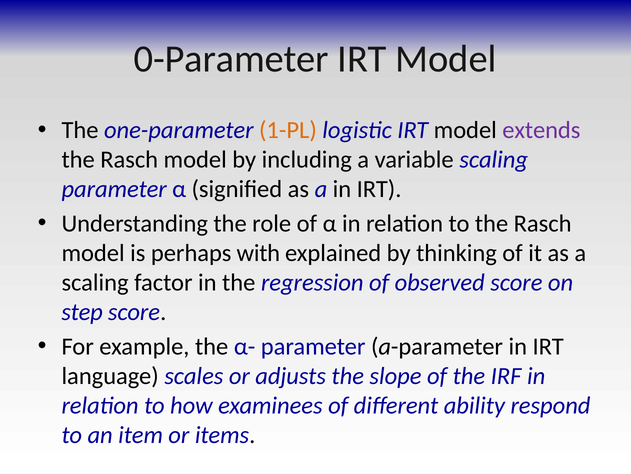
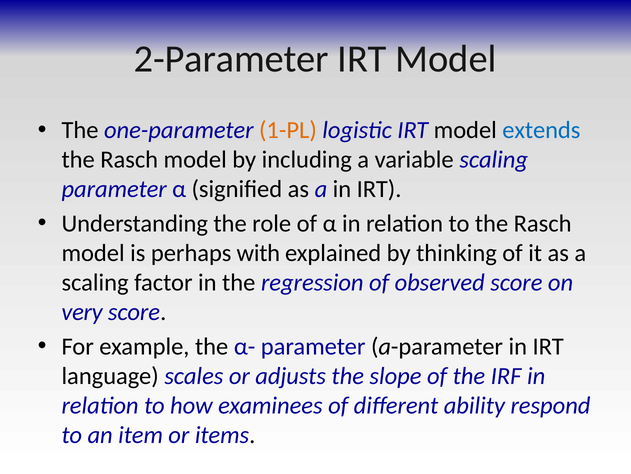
0-Parameter: 0-Parameter -> 2-Parameter (231, 59)
extends colour: purple -> blue (541, 130)
step: step -> very (82, 312)
